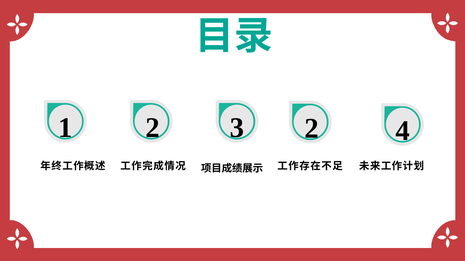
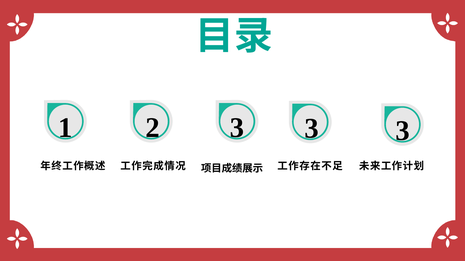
2 2: 2 -> 3 (312, 129)
3 4: 4 -> 3 (402, 131)
